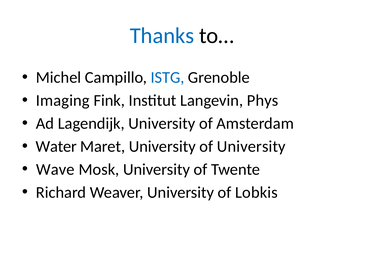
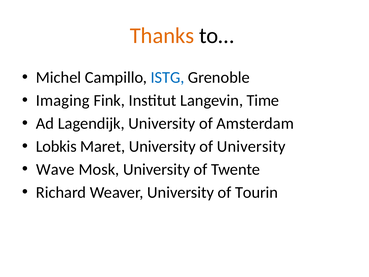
Thanks colour: blue -> orange (162, 36)
Phys: Phys -> Time (263, 100)
Water: Water -> Lobkis (56, 146)
Lobkis: Lobkis -> Tourin (257, 192)
